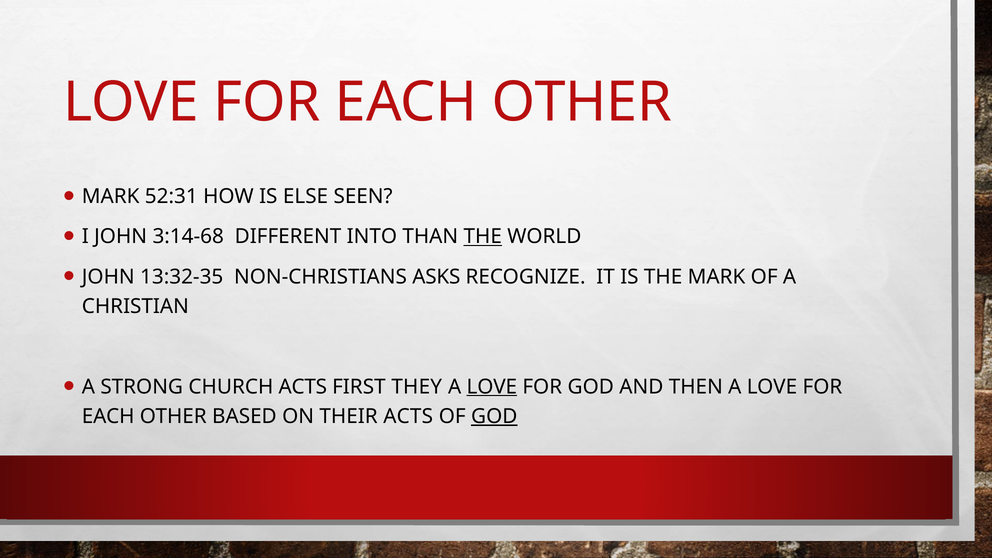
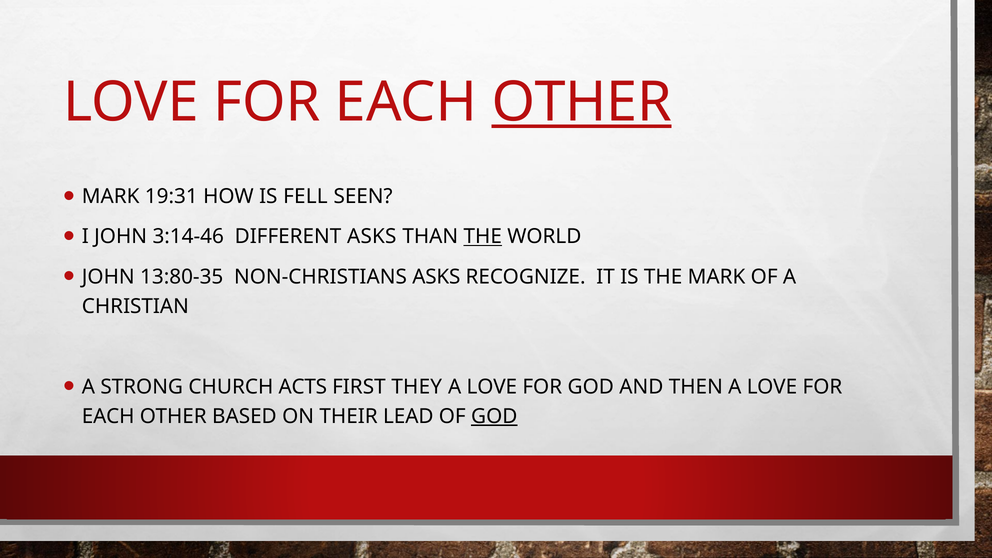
OTHER underline: none -> present (582, 102)
52:31: 52:31 -> 19:31 (171, 197)
ELSE: ELSE -> FELL (305, 197)
3:14-68: 3:14-68 -> 3:14-46 (188, 237)
DIFFERENT INTO: INTO -> ASKS (372, 237)
13:32-35: 13:32-35 -> 13:80-35 (182, 277)
LOVE underline: present -> none (492, 387)
THEIR ACTS: ACTS -> LEAD (408, 416)
